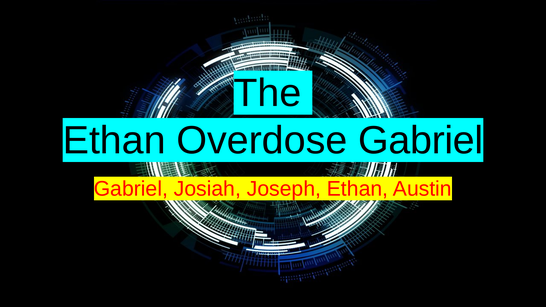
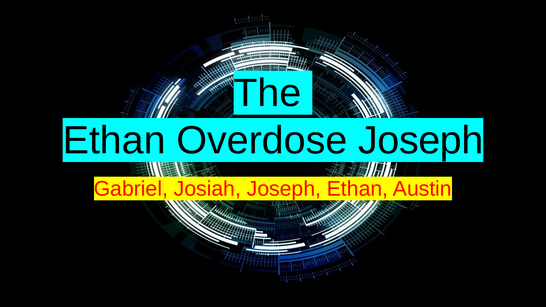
Overdose Gabriel: Gabriel -> Joseph (421, 141)
